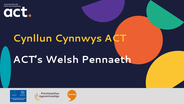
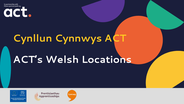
Pennaeth: Pennaeth -> Locations (107, 59)
